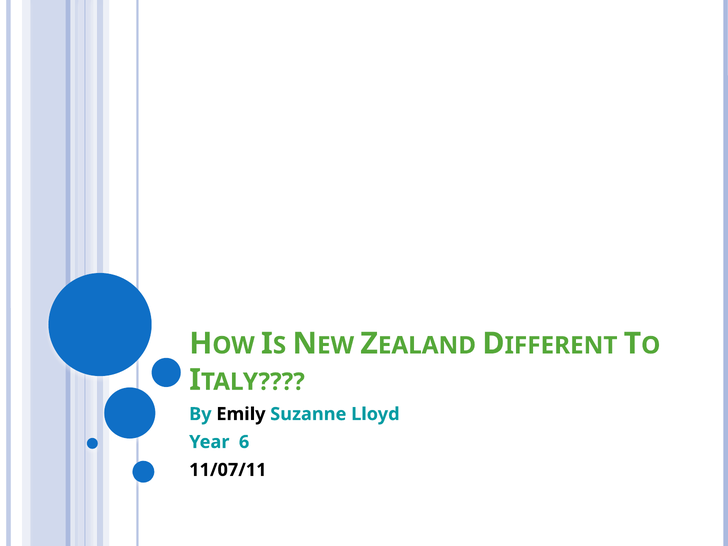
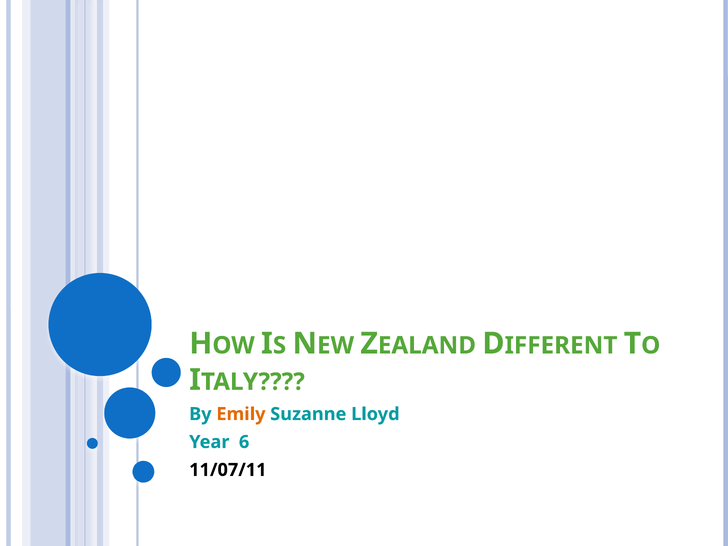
Emily colour: black -> orange (241, 414)
